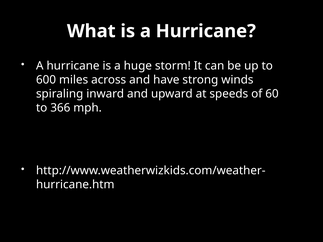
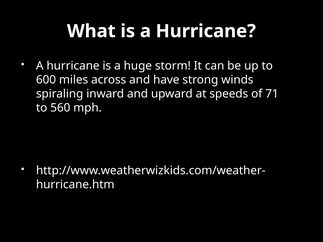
60: 60 -> 71 (272, 94)
366: 366 -> 560 (60, 108)
